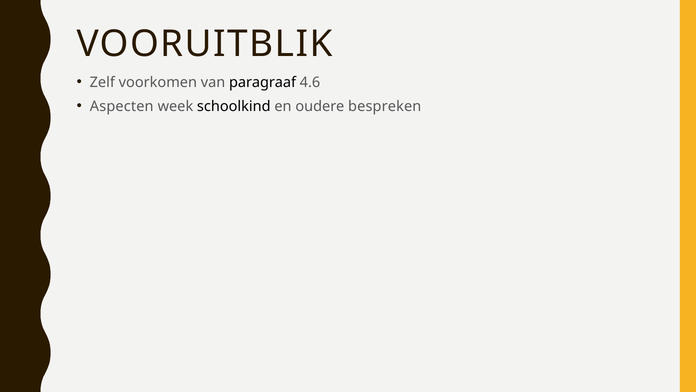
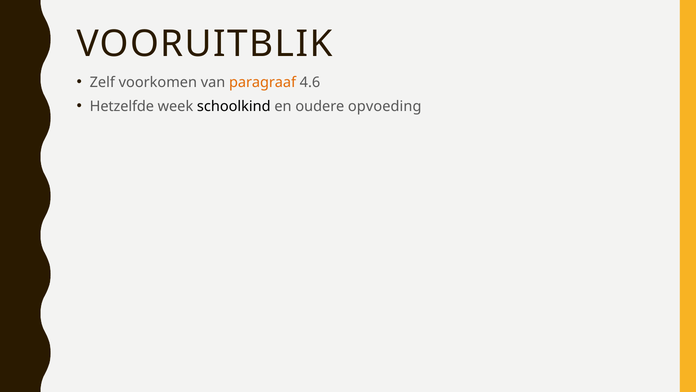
paragraaf colour: black -> orange (263, 82)
Aspecten: Aspecten -> Hetzelfde (122, 106)
bespreken: bespreken -> opvoeding (385, 106)
